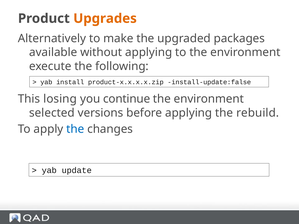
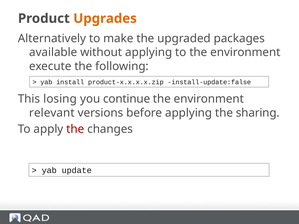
selected: selected -> relevant (52, 113)
rebuild: rebuild -> sharing (258, 113)
the colour: blue -> red (75, 129)
